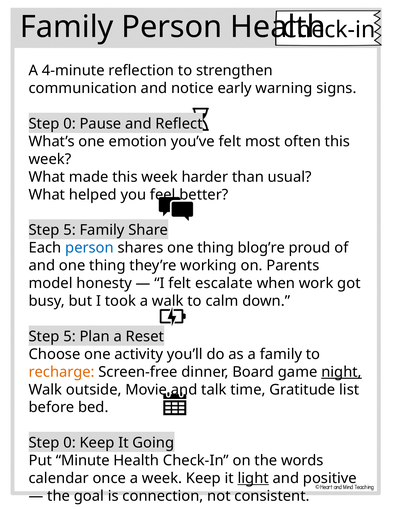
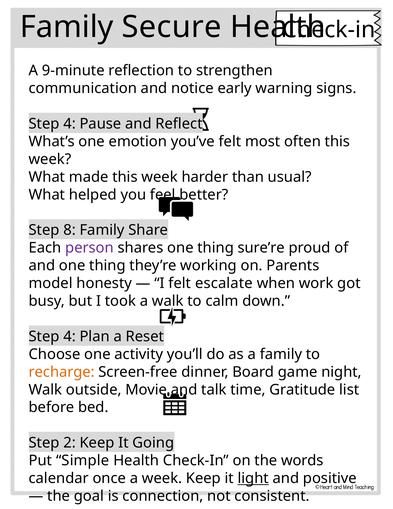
Family Person: Person -> Secure (172, 27)
4-minute: 4-minute -> 9-minute (73, 71)
0: 0 -> 4 (70, 124)
5: 5 -> 8 (70, 230)
person colour: blue -> purple (89, 248)
blog’re: blog’re -> sure’re (261, 248)
5: 5 -> 4 (70, 336)
night underline: present -> none (341, 372)
0: 0 -> 2 (70, 442)
Minute: Minute -> Simple (83, 460)
